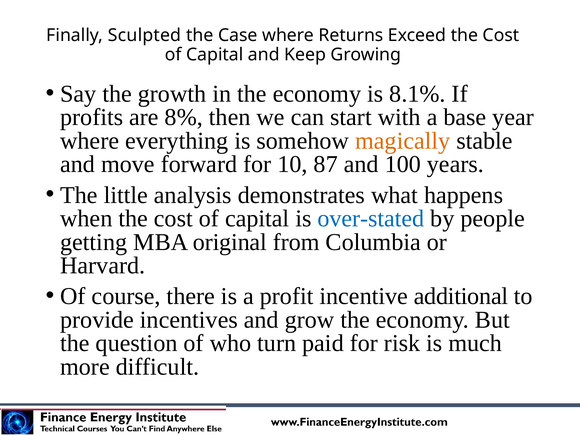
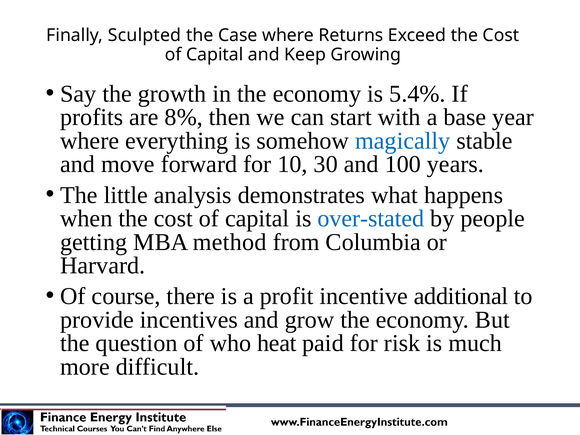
8.1%: 8.1% -> 5.4% (417, 94)
magically colour: orange -> blue (403, 141)
87: 87 -> 30 (326, 164)
original: original -> method (230, 242)
turn: turn -> heat (277, 343)
